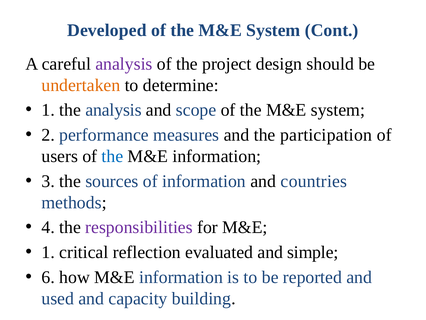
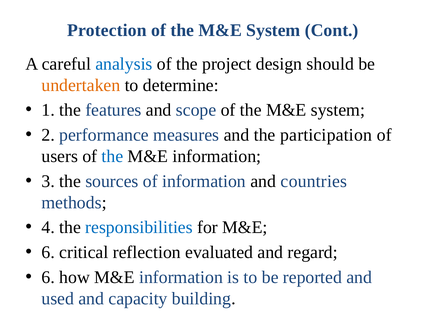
Developed: Developed -> Protection (107, 30)
analysis colour: purple -> blue (124, 64)
the analysis: analysis -> features (113, 110)
responsibilities colour: purple -> blue (139, 227)
1: 1 -> 6 (48, 252)
simple: simple -> regard (313, 252)
